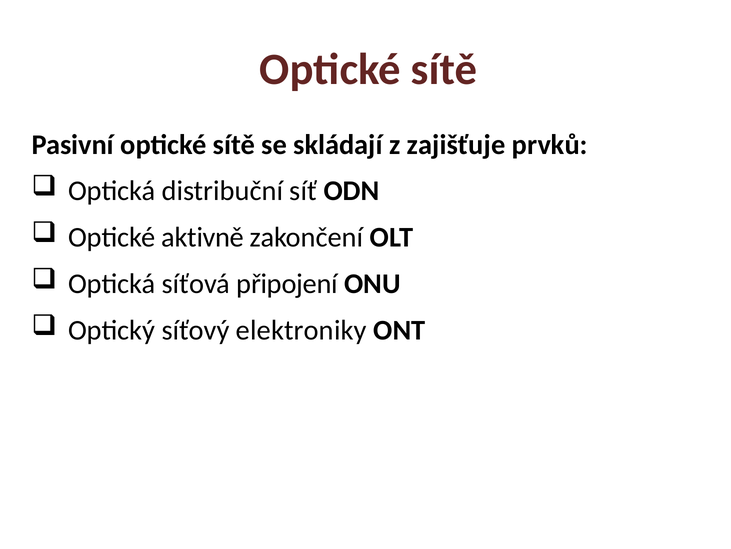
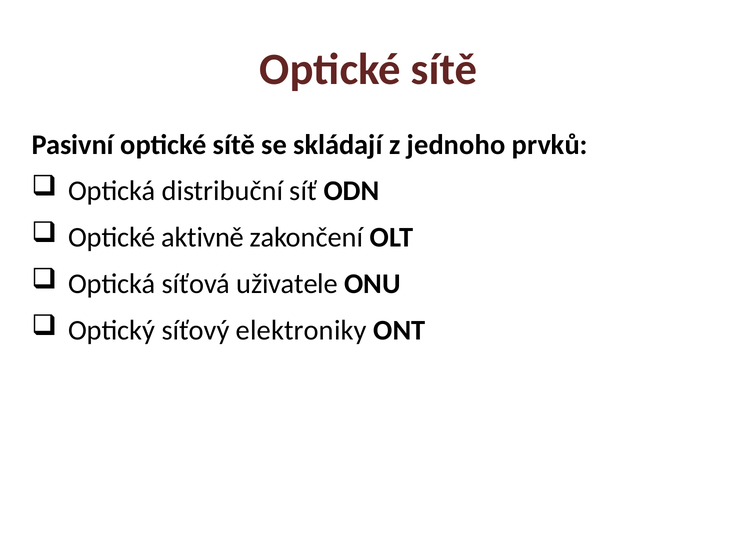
zajišťuje: zajišťuje -> jednoho (456, 144)
připojení: připojení -> uživatele (287, 283)
